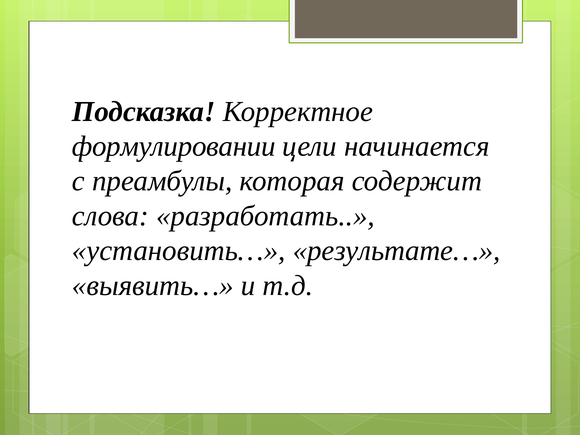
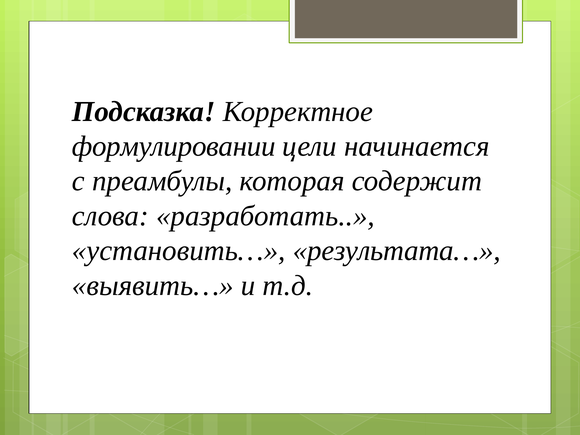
результате…: результате… -> результата… (397, 251)
